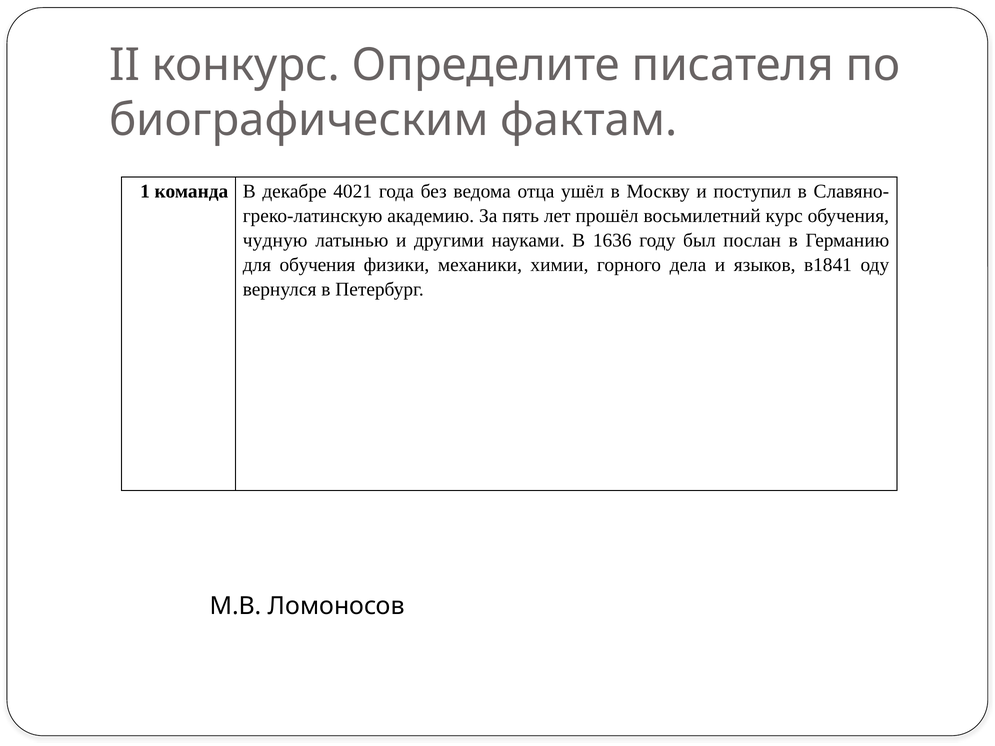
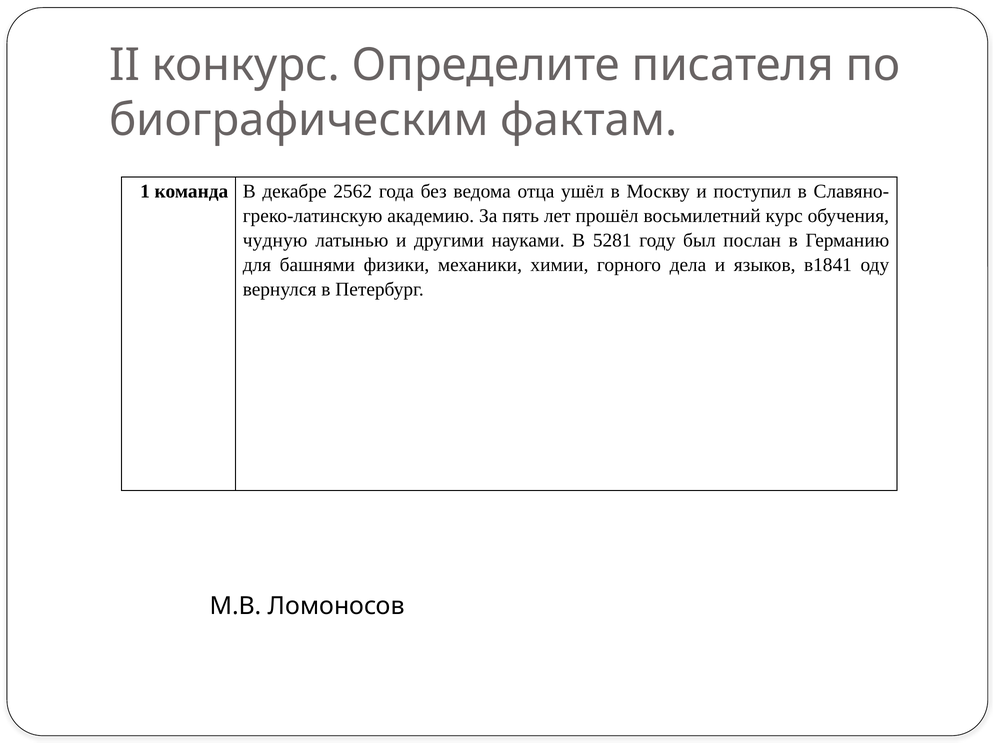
4021: 4021 -> 2562 (353, 191)
1636: 1636 -> 5281 (612, 240)
для обучения: обучения -> башнями (317, 265)
